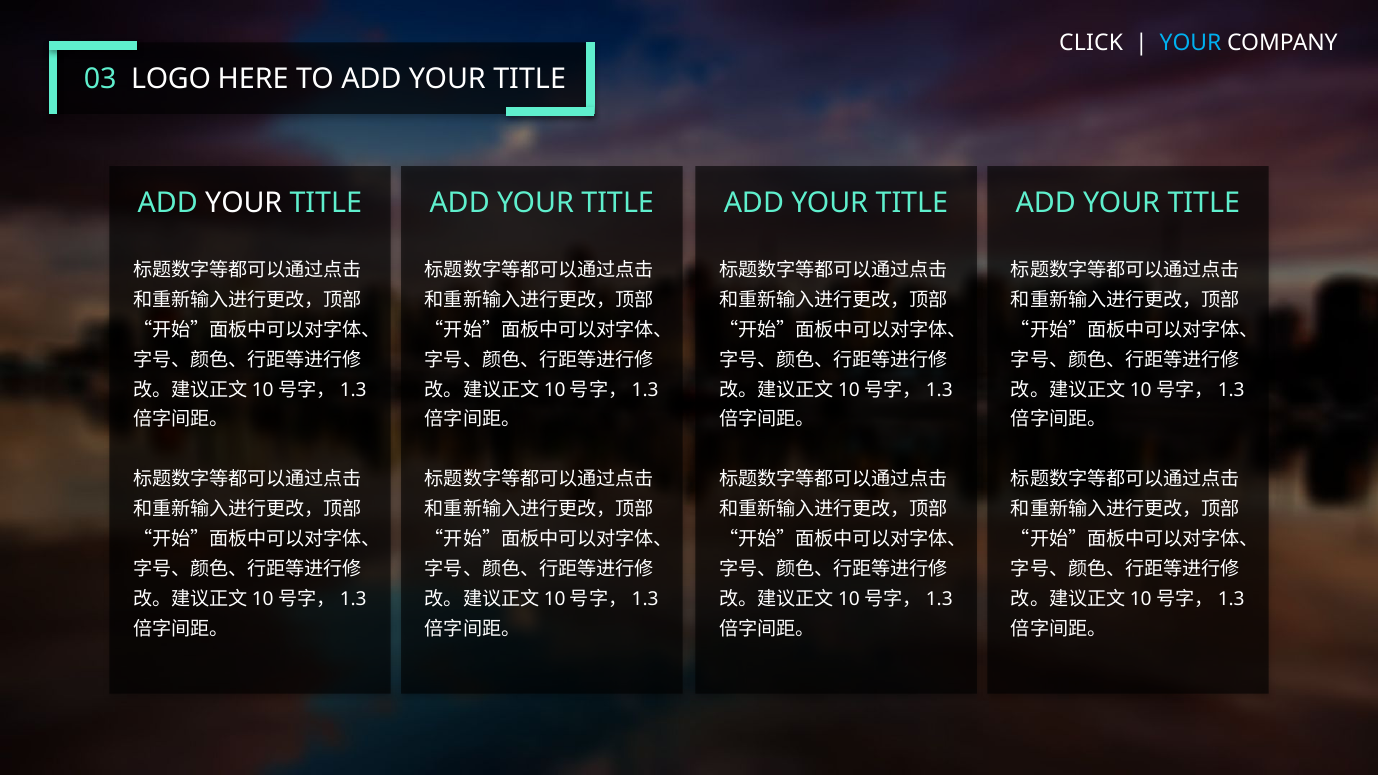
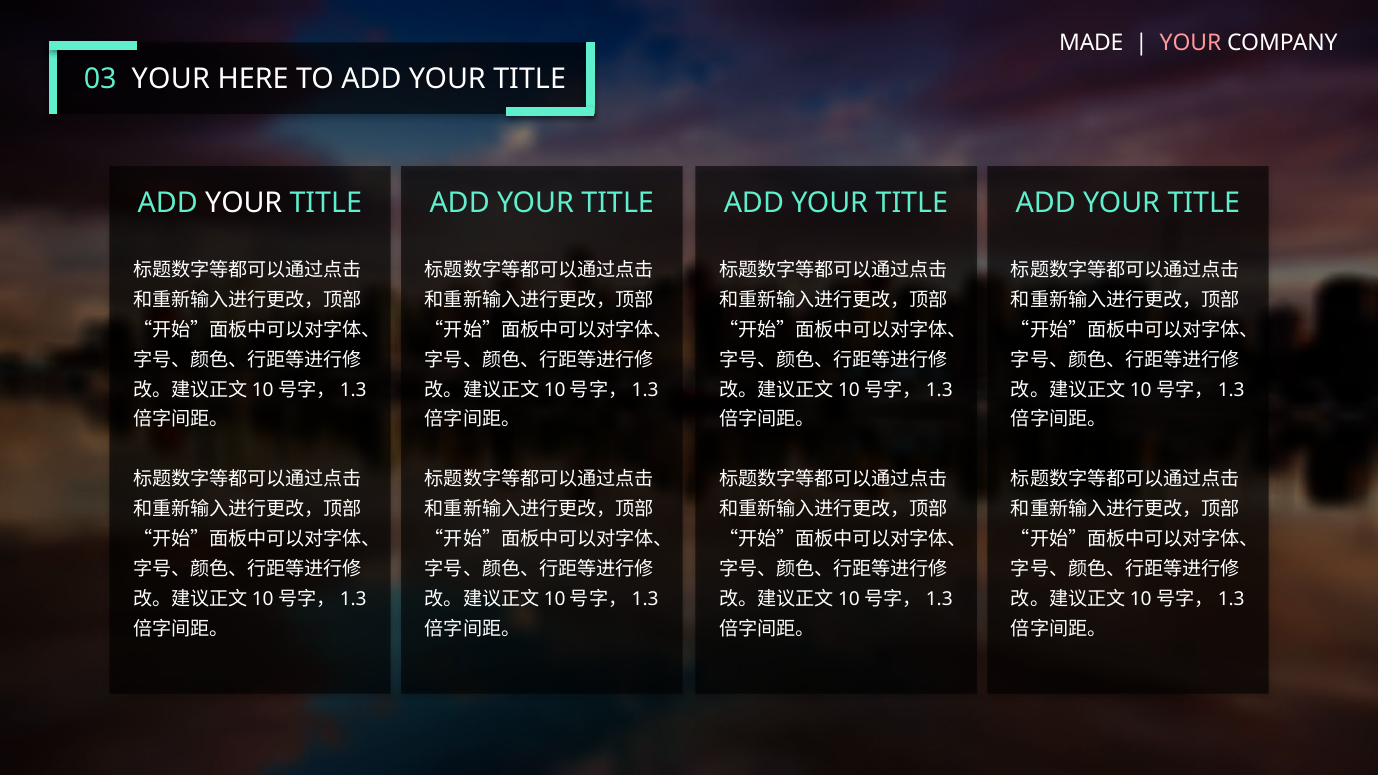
CLICK: CLICK -> MADE (1091, 43)
YOUR colour: light blue -> pink (1191, 43)
03 LOGO: LOGO -> YOUR (171, 79)
